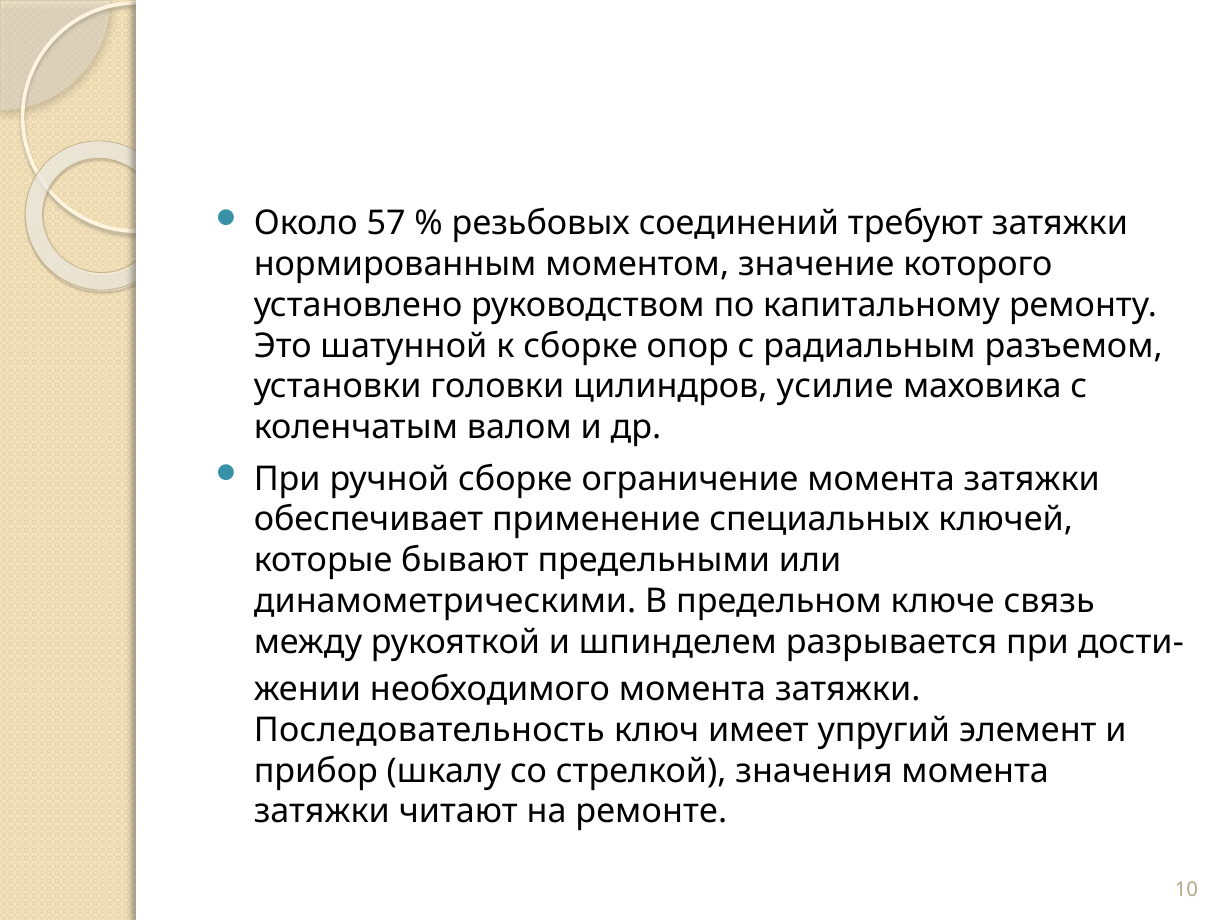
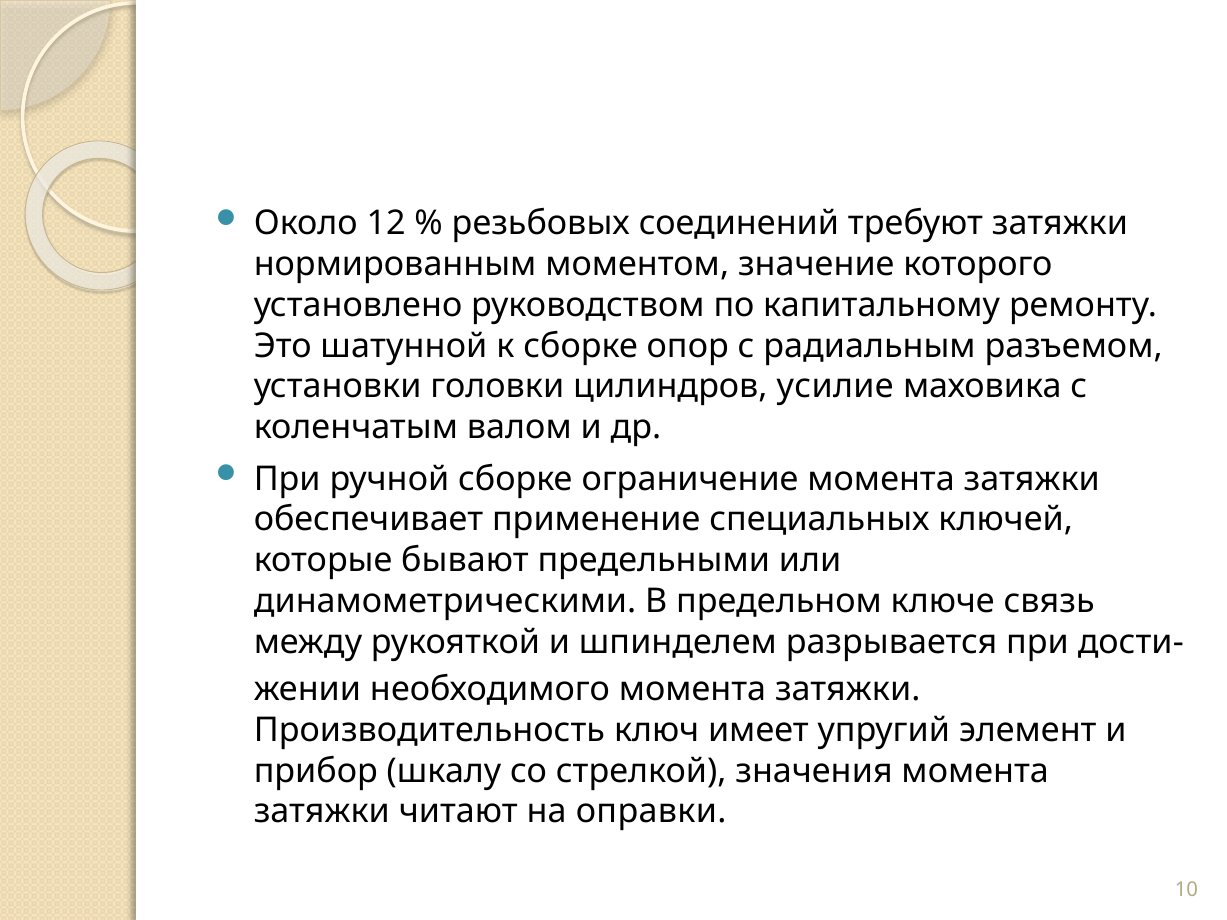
57: 57 -> 12 (386, 223)
Последовательность: Последовательность -> Производительность (429, 730)
ремонте: ремонте -> оправки (651, 812)
